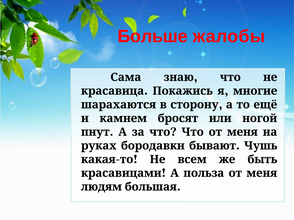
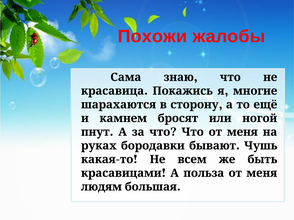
Больше: Больше -> Похожи (152, 36)
